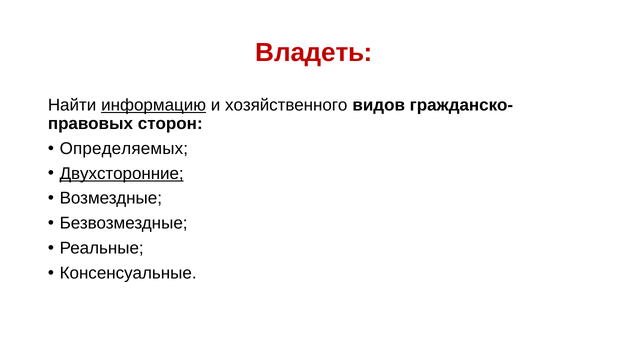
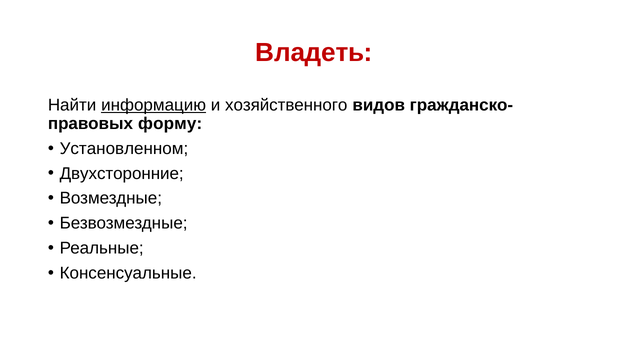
сторон: сторон -> форму (170, 124)
Определяемых: Определяемых -> Установленном (124, 149)
Двухсторонние underline: present -> none (122, 174)
